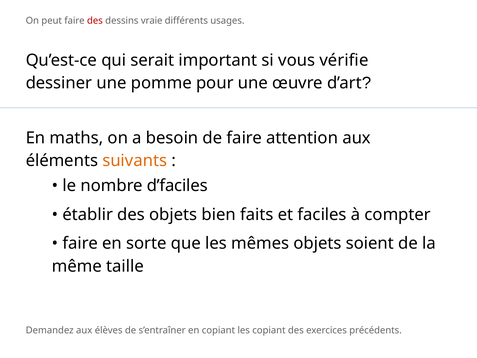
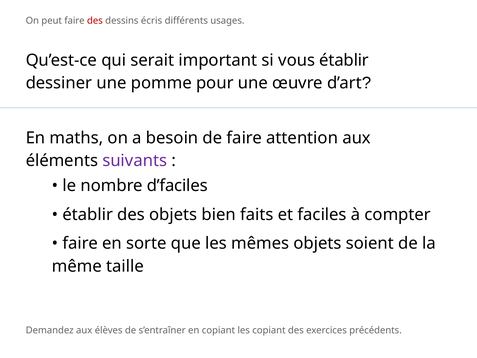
vraie: vraie -> écris (152, 21)
vous vérifie: vérifie -> établir (344, 60)
suivants colour: orange -> purple (135, 161)
